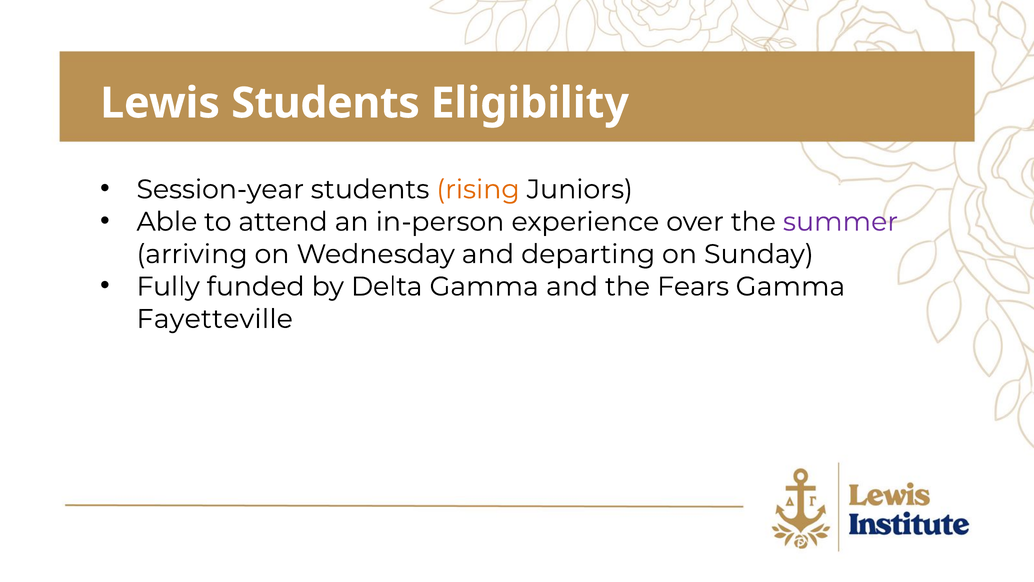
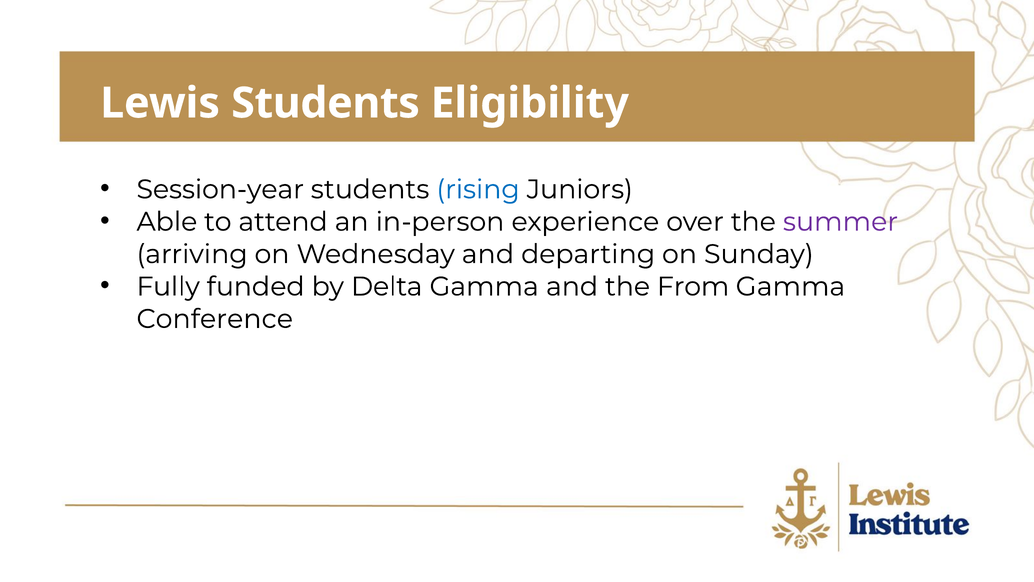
rising colour: orange -> blue (478, 189)
Fears: Fears -> From (693, 286)
Fayetteville: Fayetteville -> Conference (215, 319)
